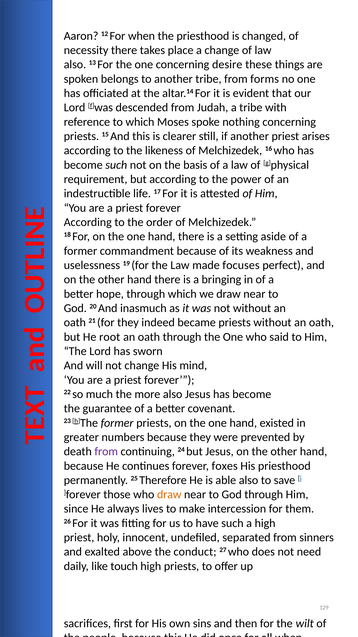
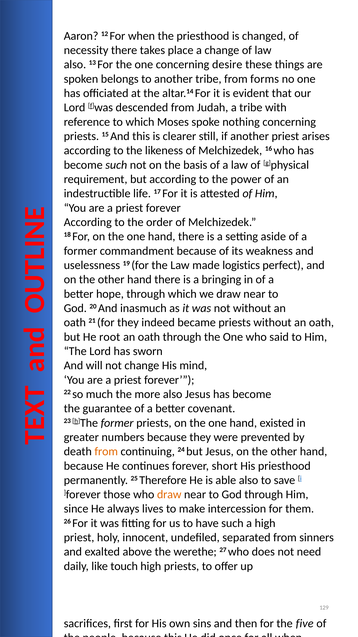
focuses: focuses -> logistics (241, 265)
from colour: purple -> orange (106, 451)
foxes: foxes -> short (225, 465)
conduct: conduct -> werethe (195, 551)
wilt: wilt -> five (305, 623)
